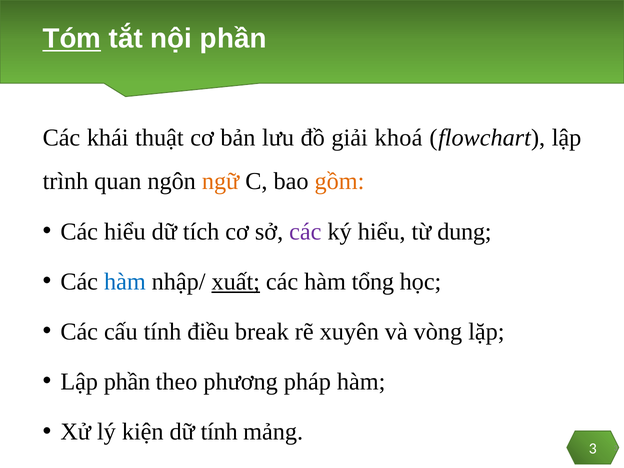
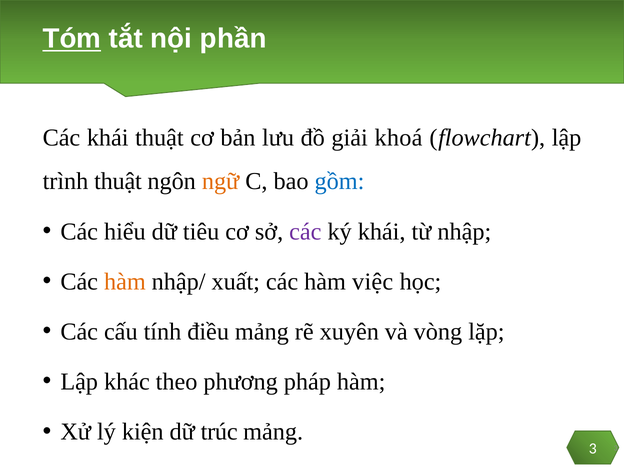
trình quan: quan -> thuật (118, 181)
gồm colour: orange -> blue (339, 181)
tích: tích -> tiêu (201, 232)
ký hiểu: hiểu -> khái (382, 232)
dung: dung -> nhập (464, 232)
hàm colour: blue -> orange (125, 282)
xuất underline: present -> none (236, 282)
tổng: tổng -> việc (373, 282)
điều break: break -> mảng (262, 332)
Lập phần: phần -> khác (127, 382)
dữ tính: tính -> trúc (219, 432)
